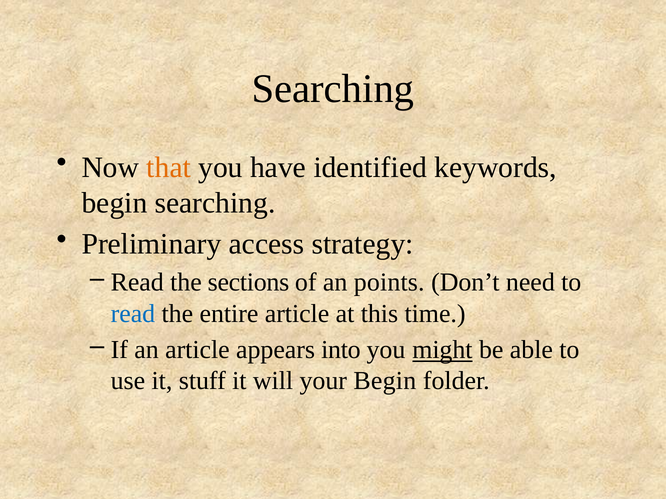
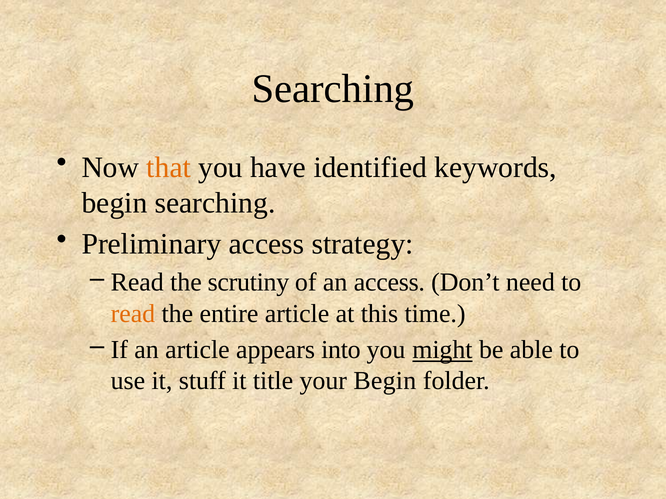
sections: sections -> scrutiny (248, 283)
an points: points -> access (389, 283)
read colour: blue -> orange (133, 314)
will: will -> title (273, 381)
